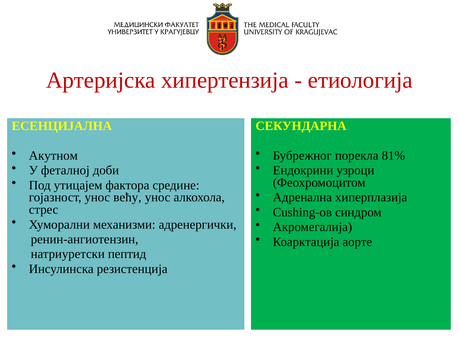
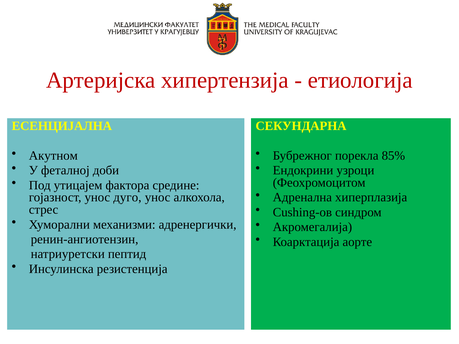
81%: 81% -> 85% (393, 156)
већу: већу -> дуго (127, 198)
